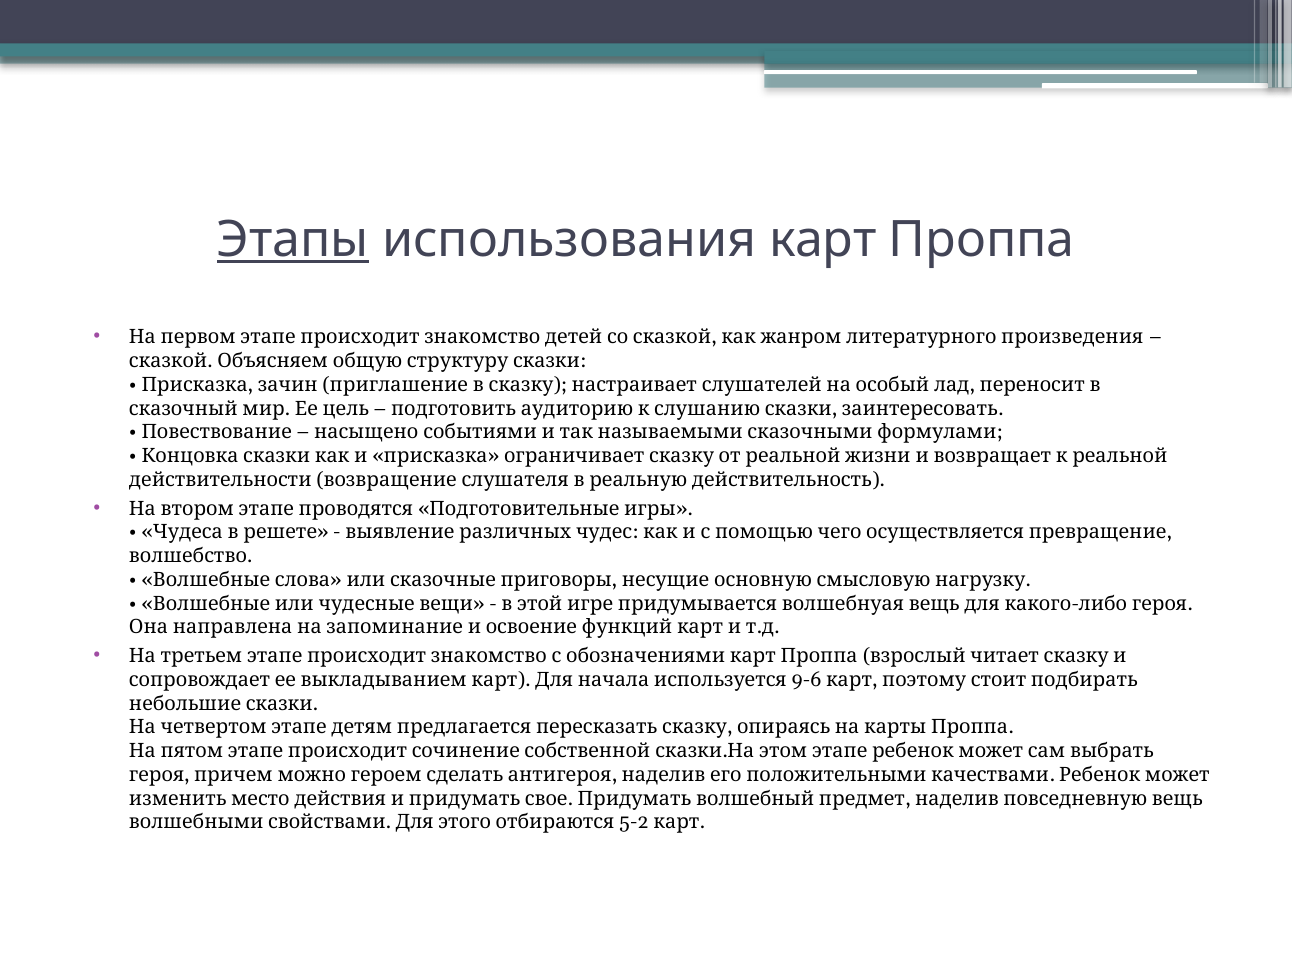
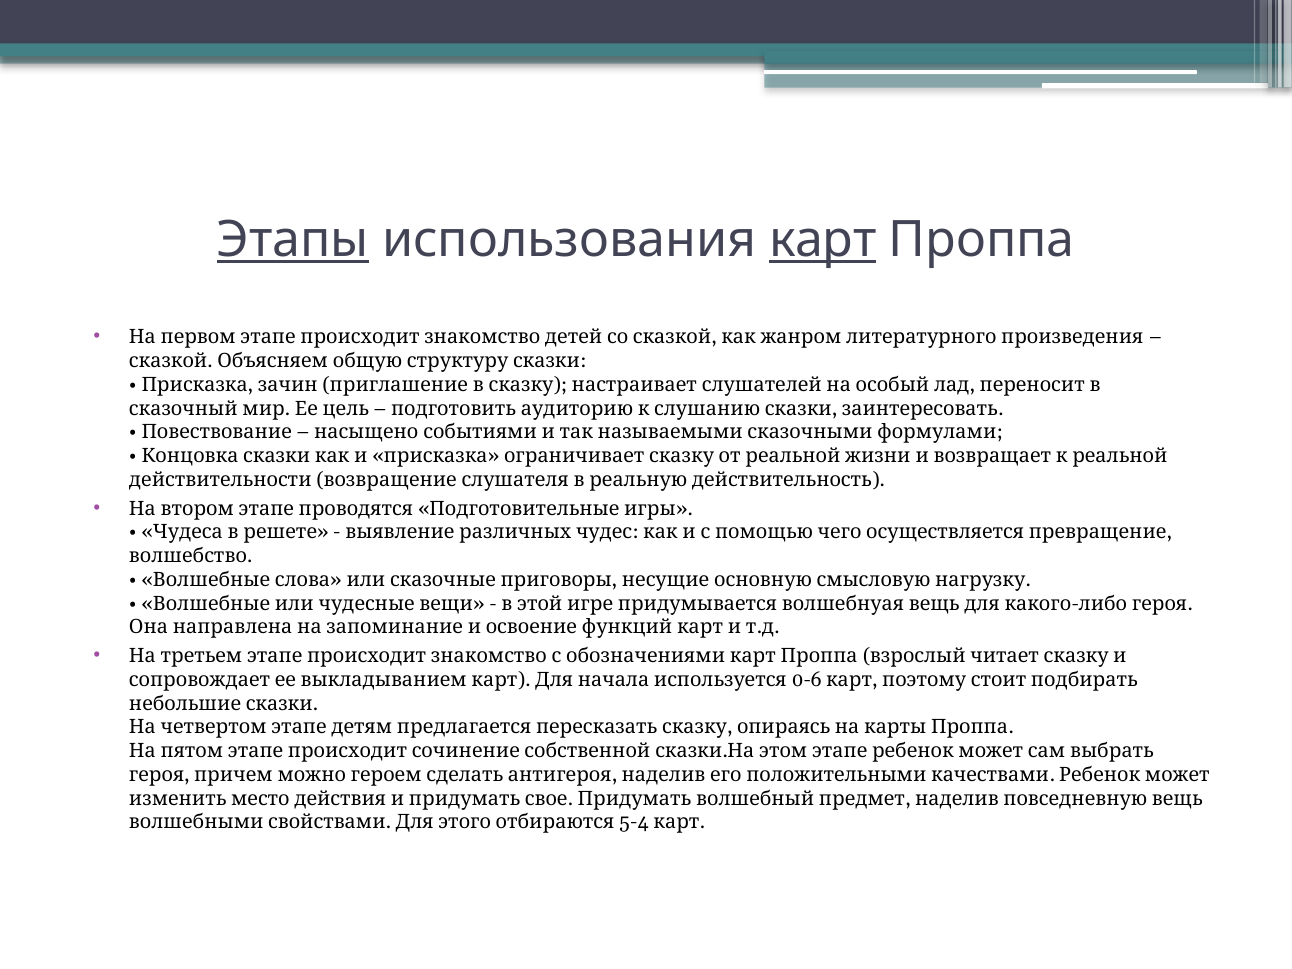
карт underline: none -> present (823, 240)
9-6: 9-6 -> 0-6 (807, 680)
5-2: 5-2 -> 5-4 (634, 822)
